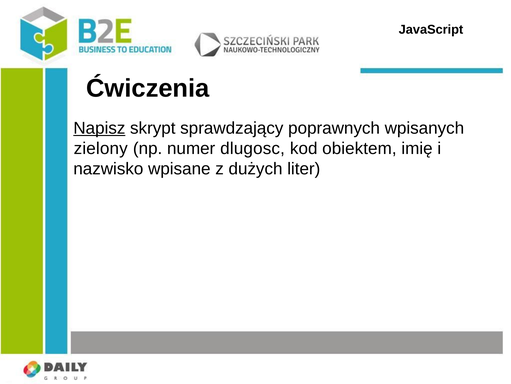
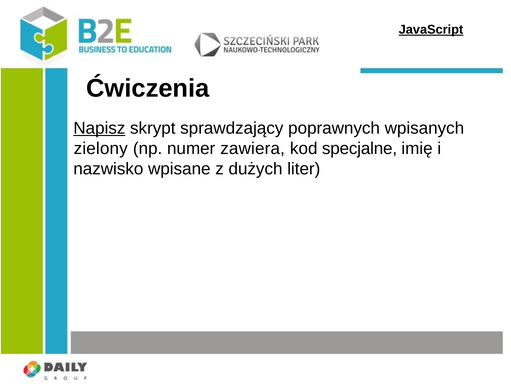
JavaScript underline: none -> present (431, 30)
dlugosc: dlugosc -> zawiera (253, 148)
obiektem: obiektem -> specjalne (360, 148)
